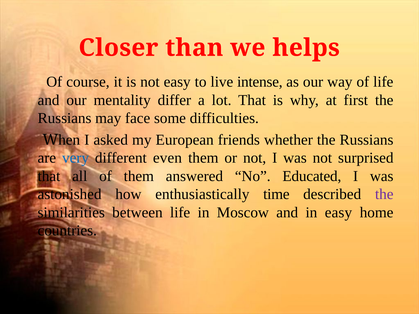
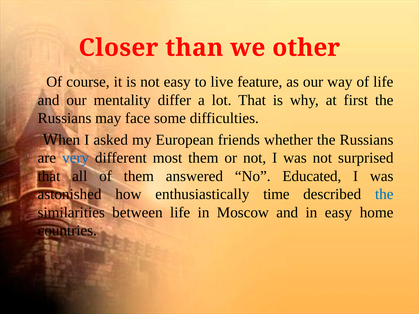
helps: helps -> other (306, 48)
intense: intense -> feature (260, 82)
even: even -> most (167, 158)
the colour: purple -> blue (384, 194)
